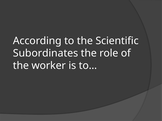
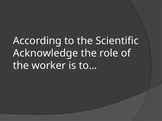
Subordinates: Subordinates -> Acknowledge (46, 53)
